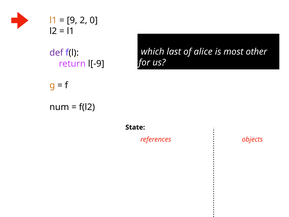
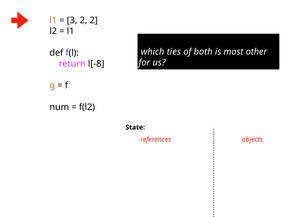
9: 9 -> 3 (72, 20)
2 0: 0 -> 2 (94, 20)
last: last -> ties (174, 52)
alice: alice -> both (203, 52)
def colour: purple -> black (56, 53)
l[-9: l[-9 -> l[-8 (96, 64)
